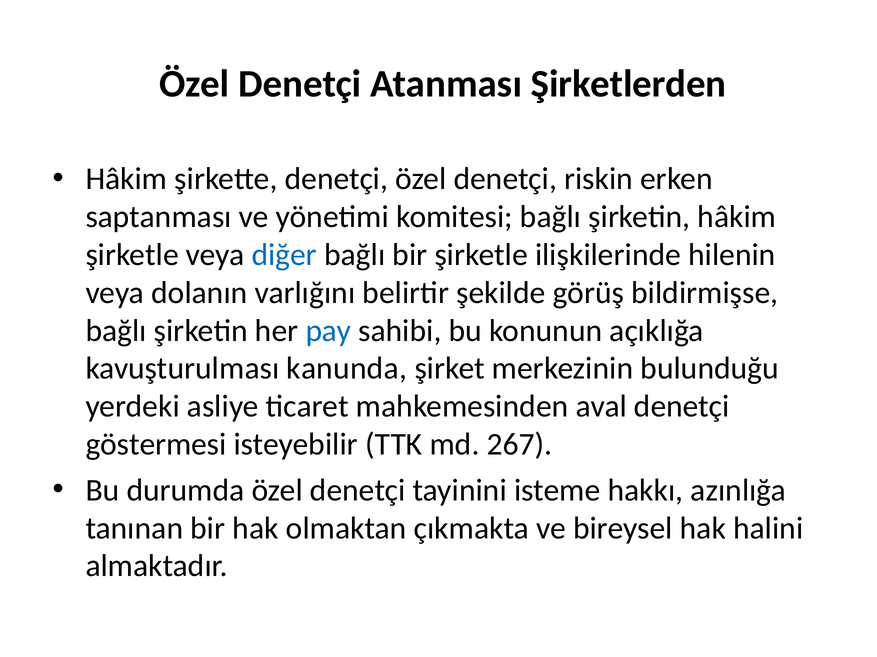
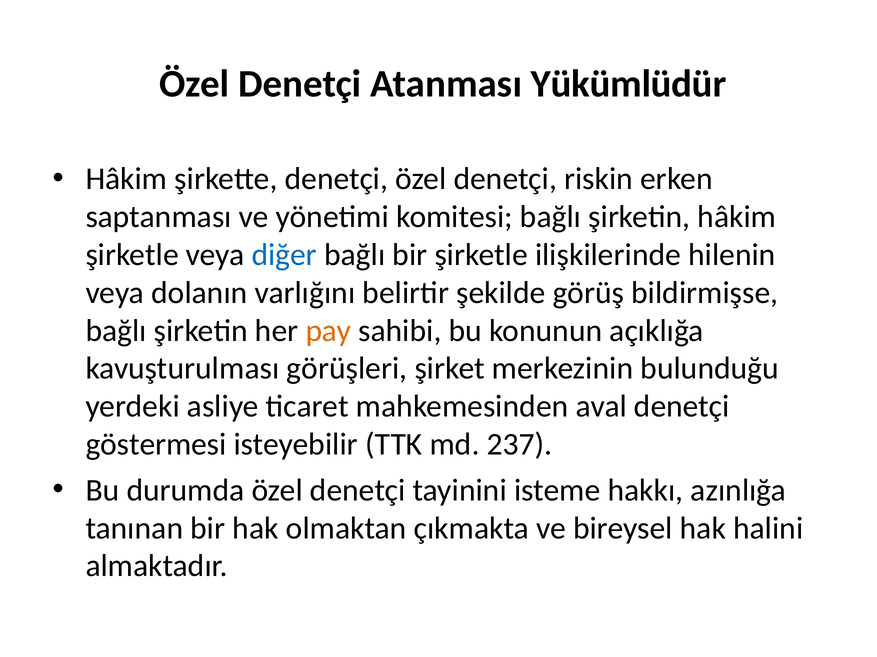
Şirketlerden: Şirketlerden -> Yükümlüdür (629, 84)
pay colour: blue -> orange (328, 331)
kanunda: kanunda -> görüşleri (347, 369)
267: 267 -> 237 (519, 445)
